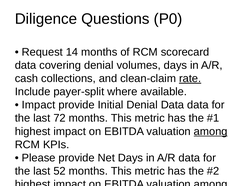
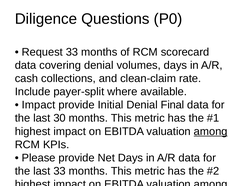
Request 14: 14 -> 33 (72, 52)
rate underline: present -> none (190, 78)
Denial Data: Data -> Final (173, 105)
72: 72 -> 30 (60, 118)
last 52: 52 -> 33 (60, 171)
